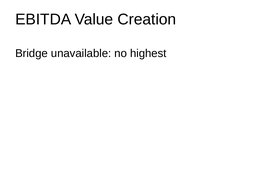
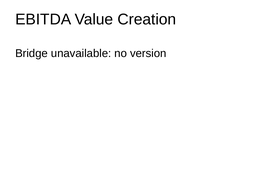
highest: highest -> version (148, 53)
